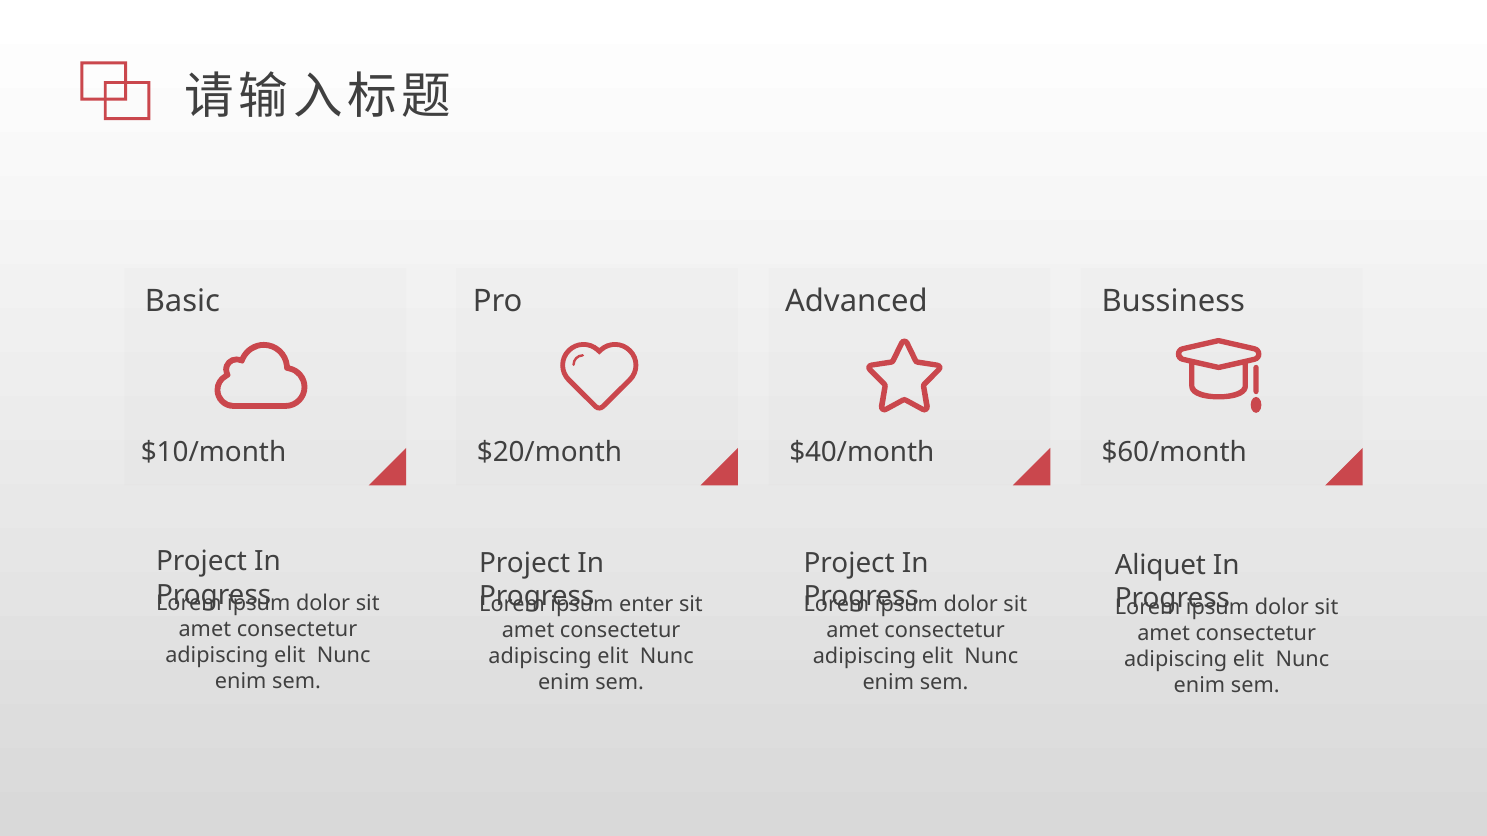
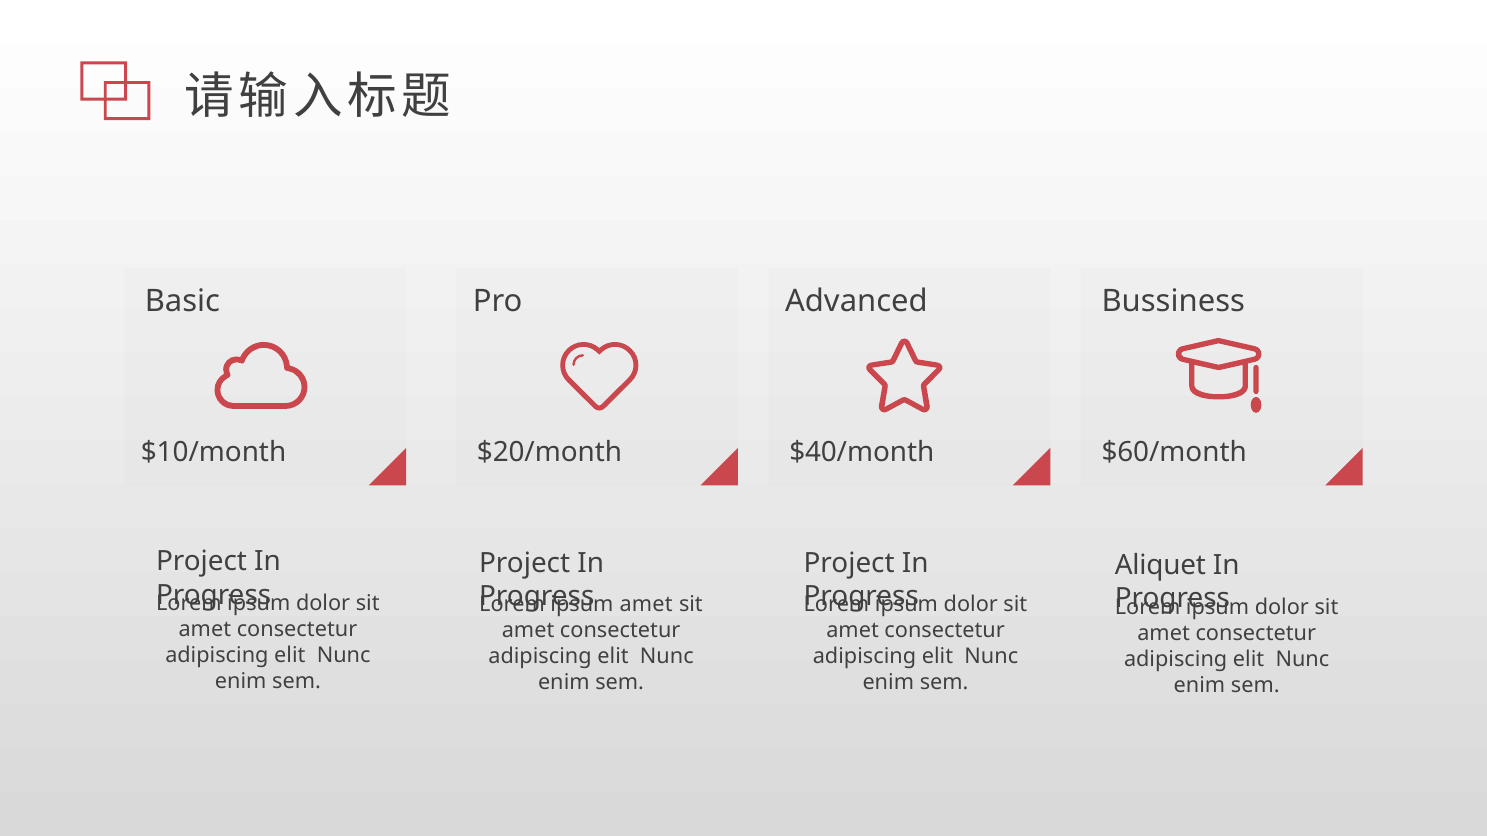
enter: enter -> amet (646, 605)
